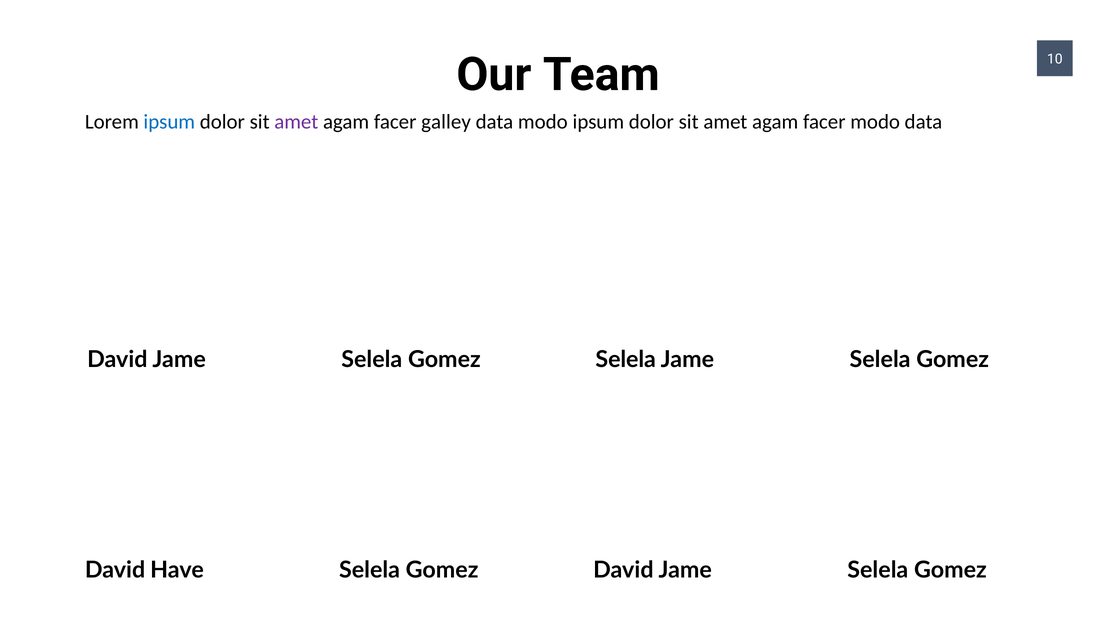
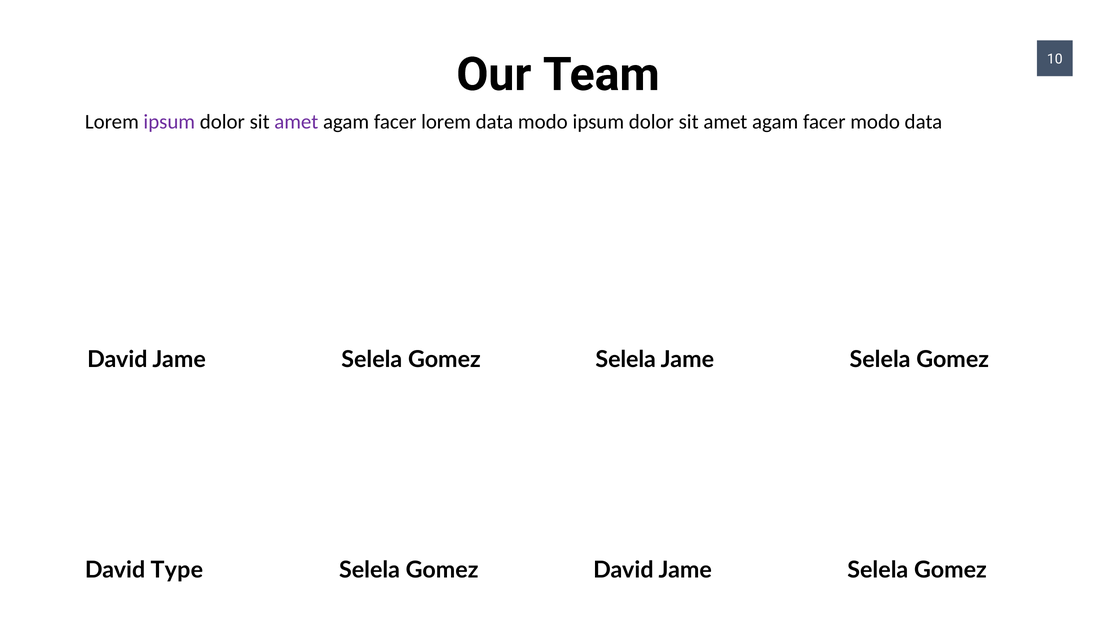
ipsum colour: blue -> purple (169, 122)
facer galley: galley -> lorem (446, 122)
Have: Have -> Type (177, 571)
